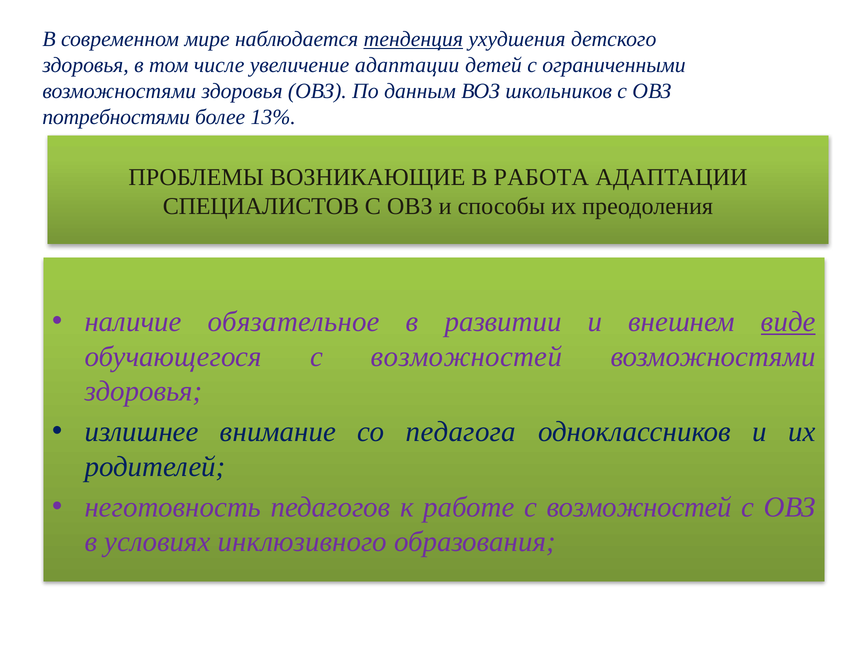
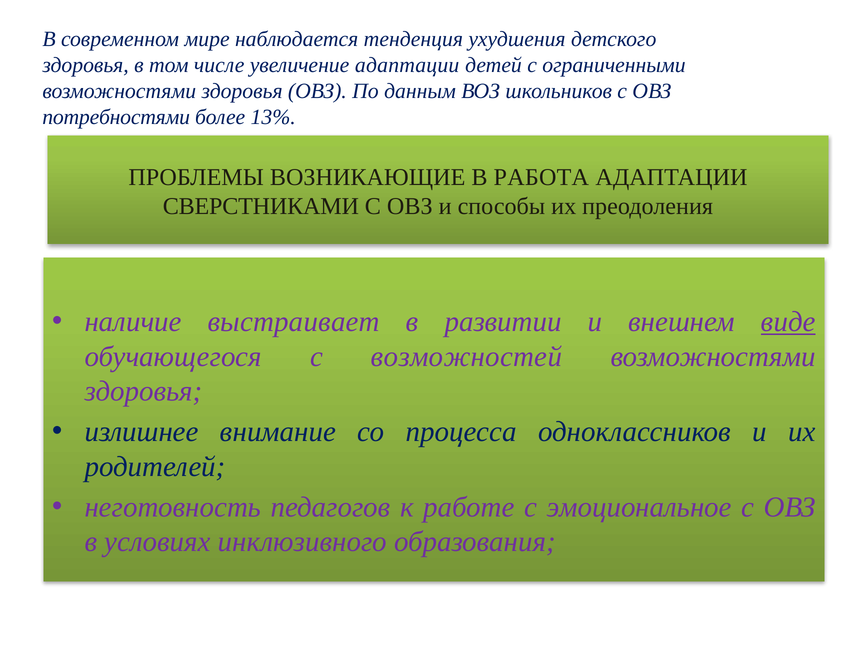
тенденция underline: present -> none (413, 39)
СПЕЦИАЛИСТОВ: СПЕЦИАЛИСТОВ -> СВЕРСТНИКАМИ (261, 206)
обязательное: обязательное -> выстраивает (294, 322)
педагога: педагога -> процесса (461, 432)
работе с возможностей: возможностей -> эмоциональное (639, 507)
